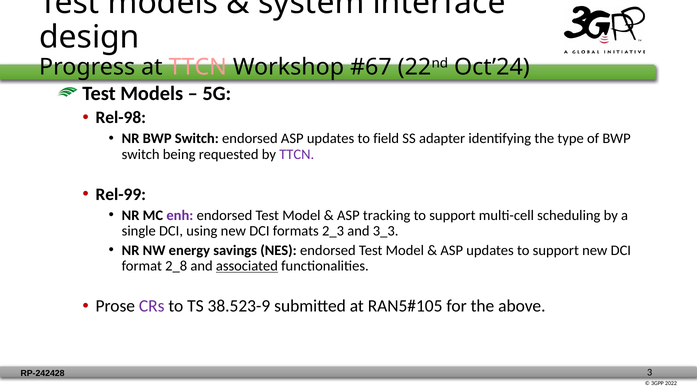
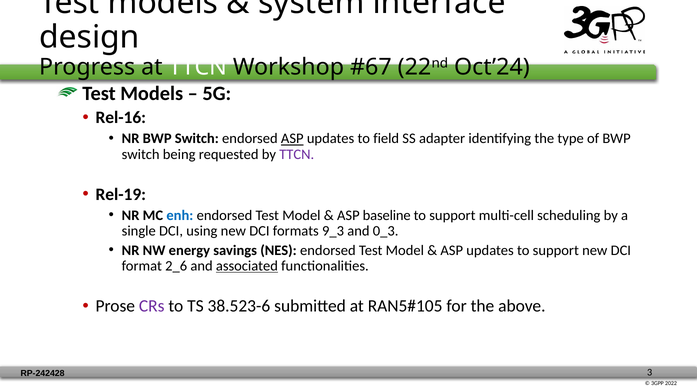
TTCN colour: pink -> white (198, 67)
Rel-98: Rel-98 -> Rel-16 (121, 118)
ASP underline: none -> present (292, 139)
Rel-99: Rel-99 -> Rel-19 (121, 194)
enh colour: purple -> blue (180, 215)
tracking: tracking -> baseline (387, 215)
2_3: 2_3 -> 9_3 (333, 231)
3_3: 3_3 -> 0_3 (386, 231)
2_8: 2_8 -> 2_6 (176, 266)
38.523-9: 38.523-9 -> 38.523-6 (239, 306)
